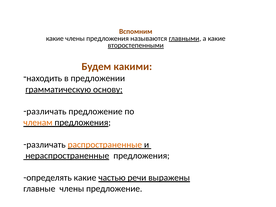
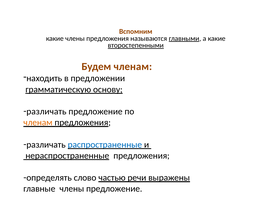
Будем какими: какими -> членам (133, 66)
распространенные colour: orange -> blue (105, 145)
определять какие: какие -> слово (85, 178)
